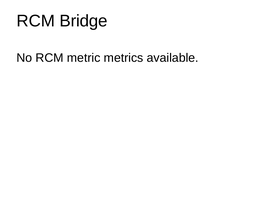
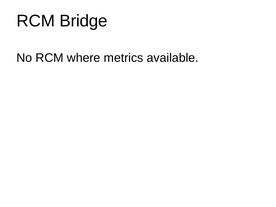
metric: metric -> where (84, 58)
